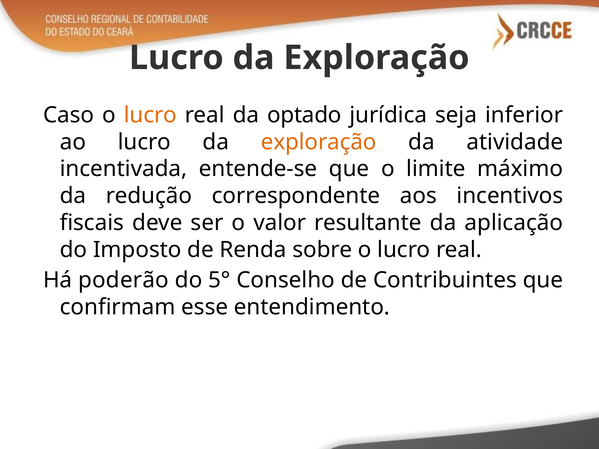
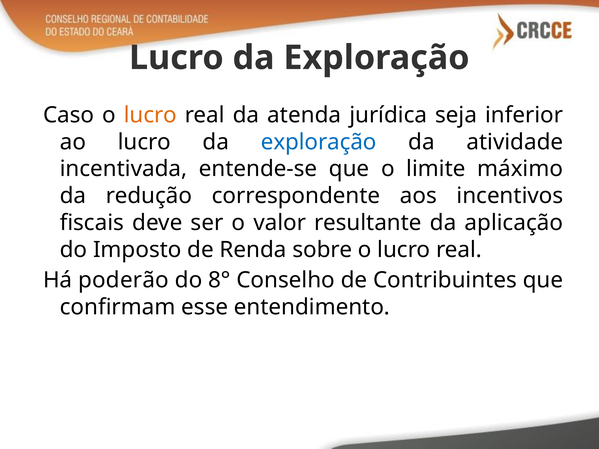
optado: optado -> atenda (304, 115)
exploração colour: orange -> blue (319, 142)
5°: 5° -> 8° (219, 280)
